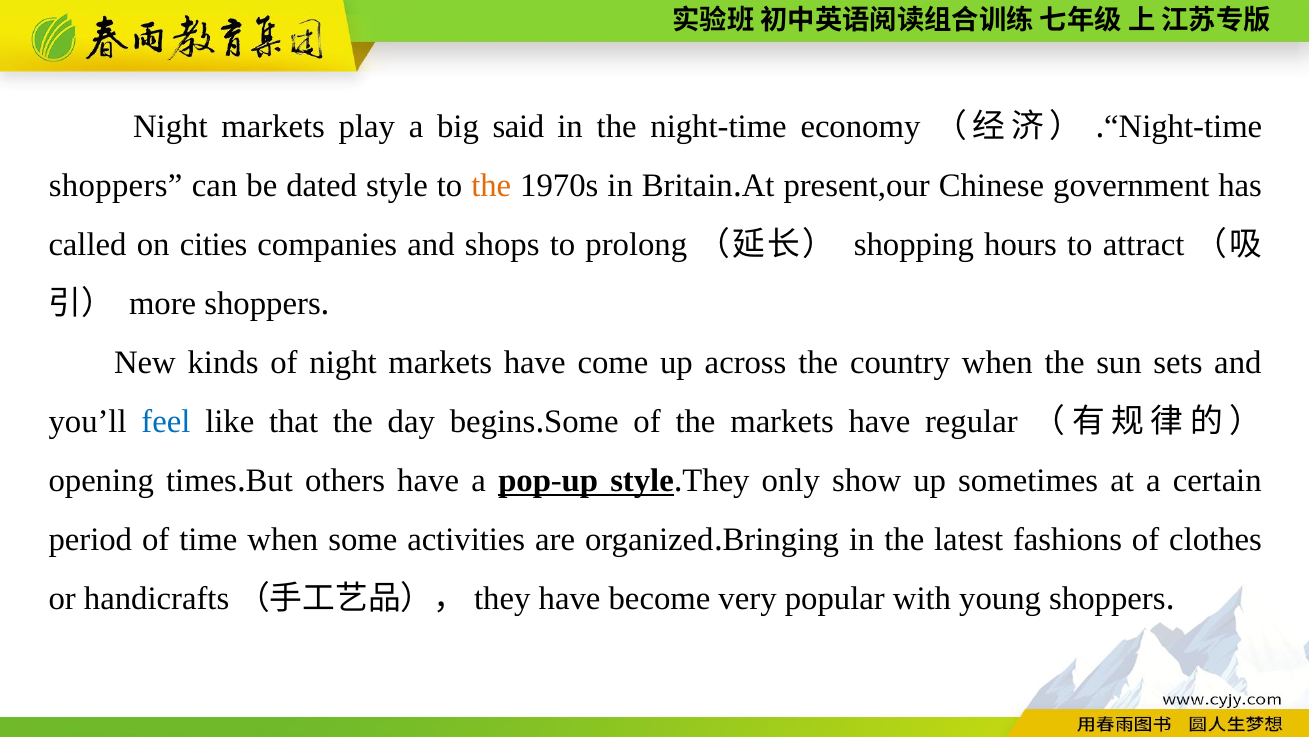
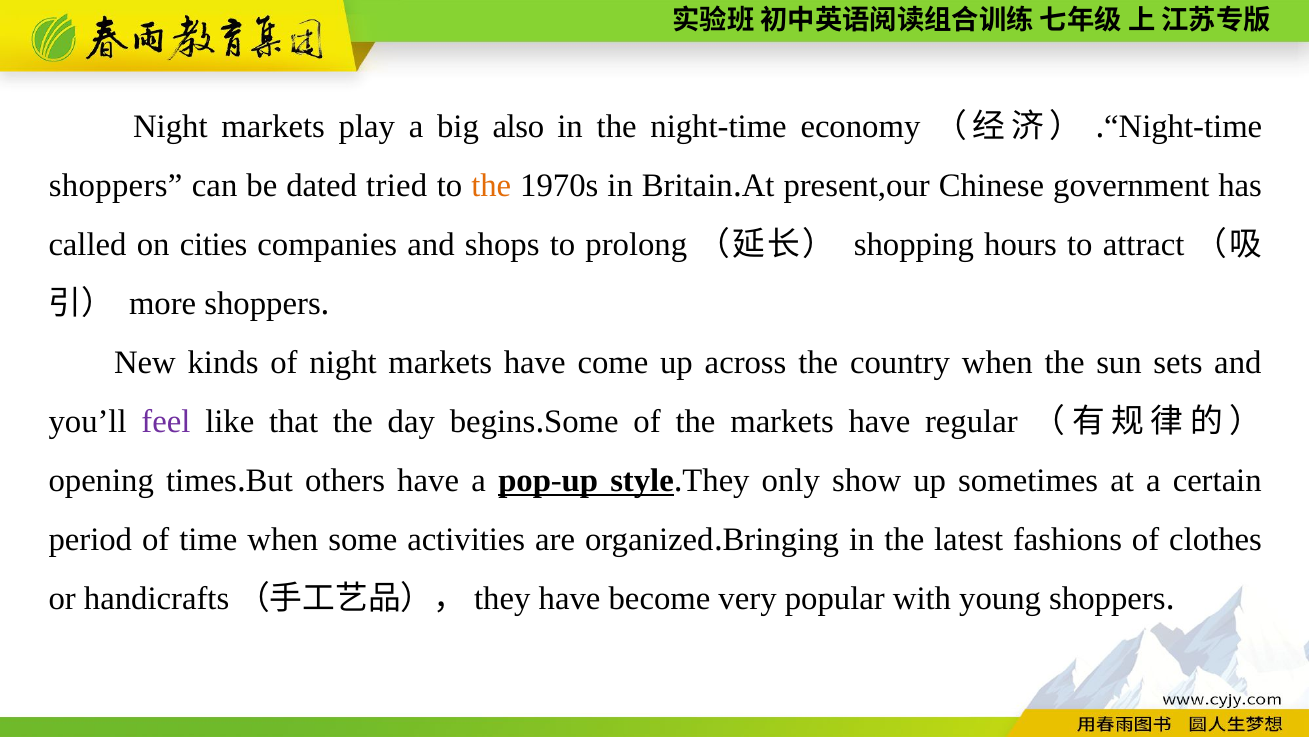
said: said -> also (518, 127)
dated style: style -> tried (397, 186)
feel colour: blue -> purple (166, 421)
